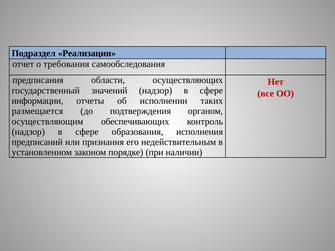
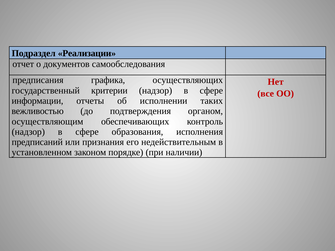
требования: требования -> документов (66, 64)
области: области -> графика (108, 80)
значений: значений -> критерии (109, 91)
размещается: размещается -> вежливостью (38, 111)
